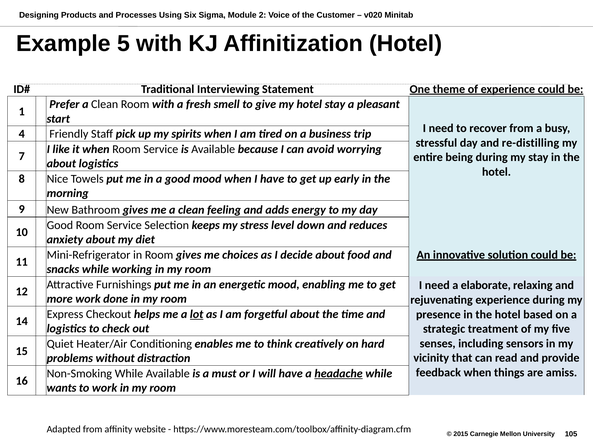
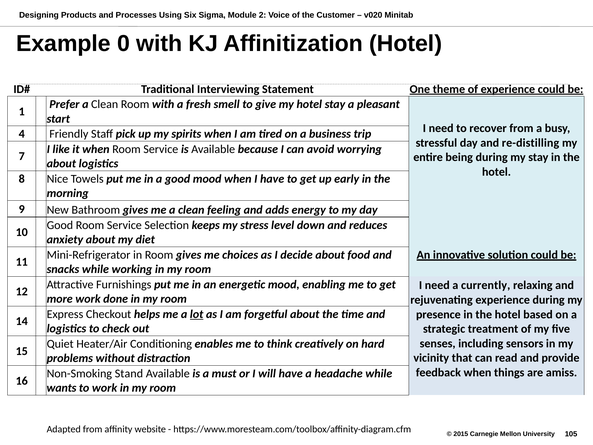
5: 5 -> 0 (124, 43)
elaborate: elaborate -> currently (486, 285)
Non-Smoking While: While -> Stand (129, 373)
headache underline: present -> none (339, 373)
